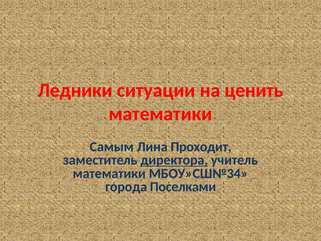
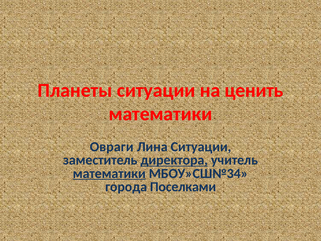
Ледники: Ледники -> Планеты (75, 90)
Самым: Самым -> Овраги (112, 147)
Лина Проходит: Проходит -> Ситуации (201, 147)
математики underline: none -> present (109, 173)
